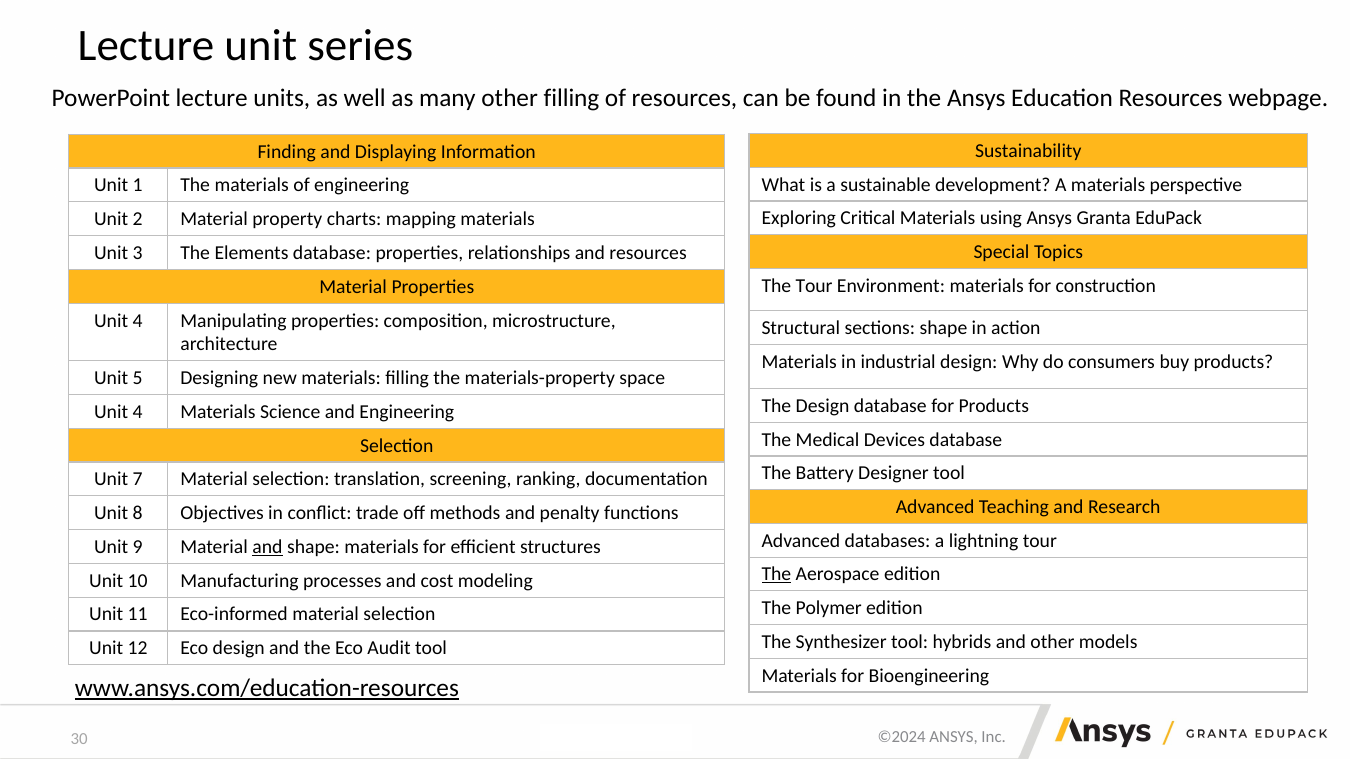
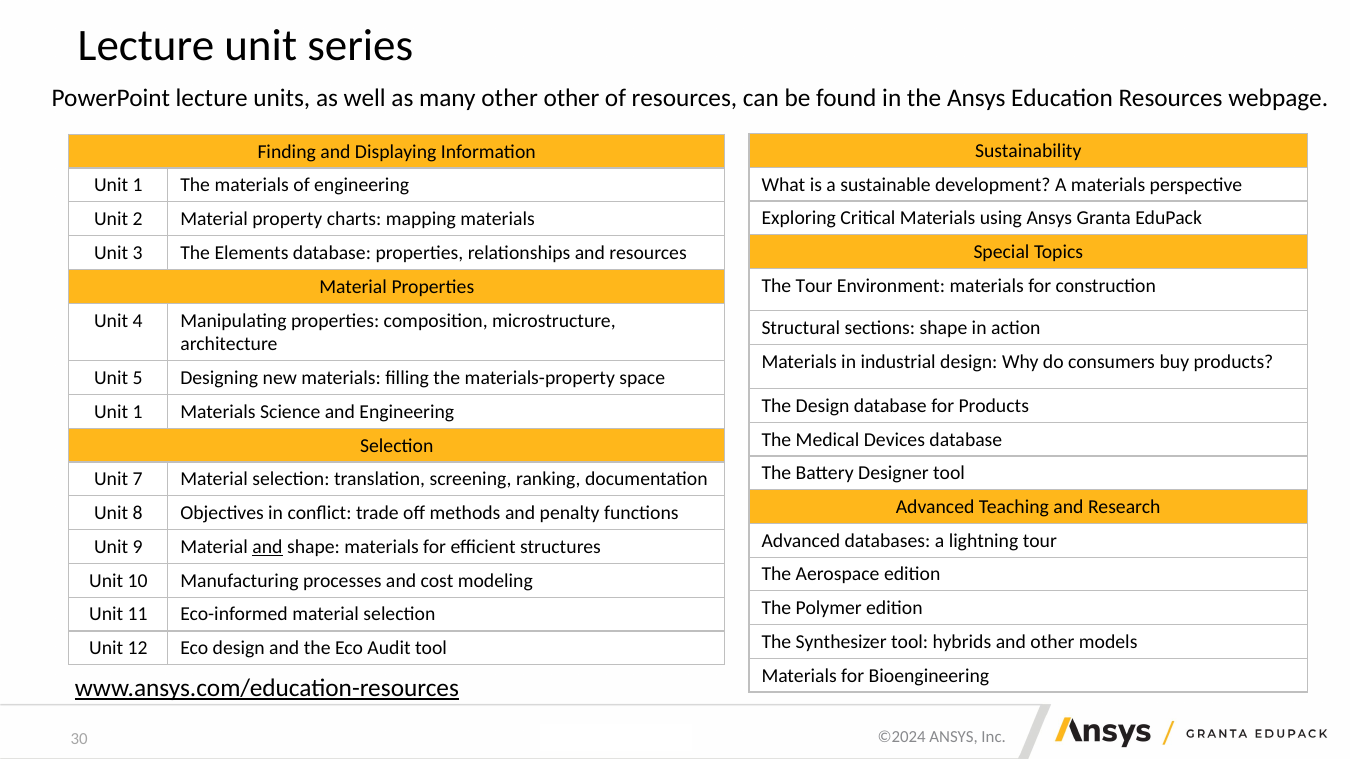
other filling: filling -> other (572, 98)
4: 4 -> 1 (138, 412)
The underline: present -> none (776, 575)
